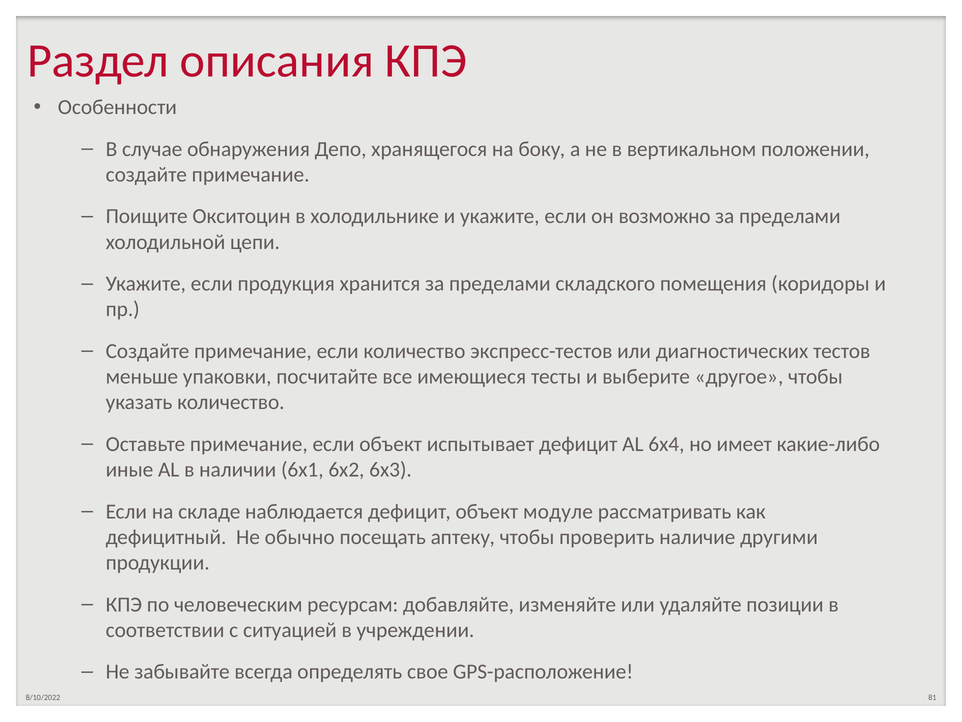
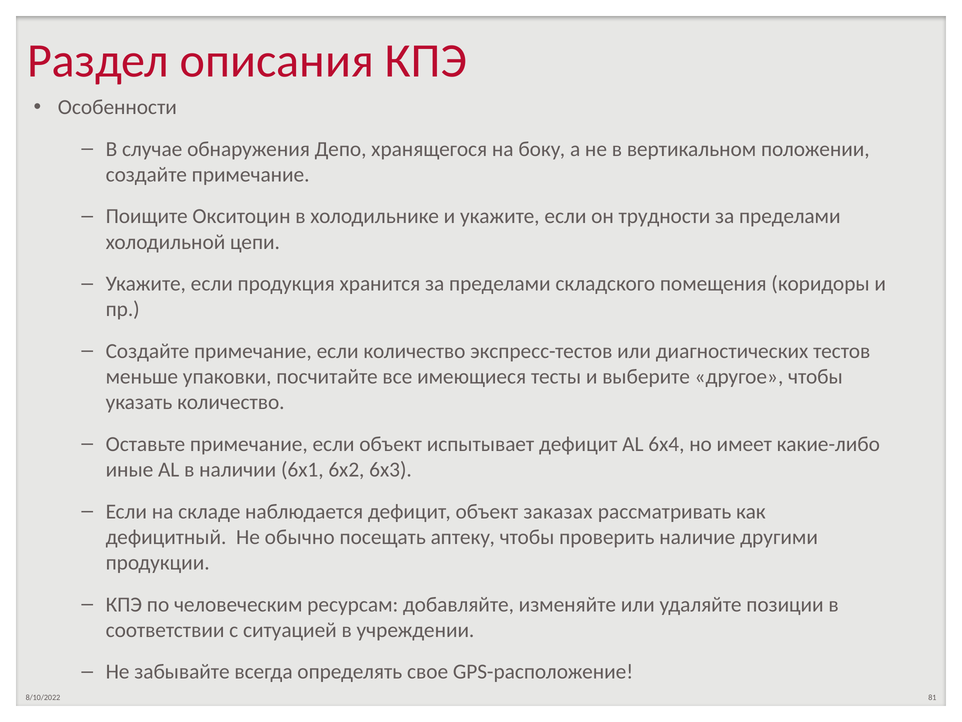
возможно: возможно -> трудности (664, 216)
модуле: модуле -> заказах (558, 511)
